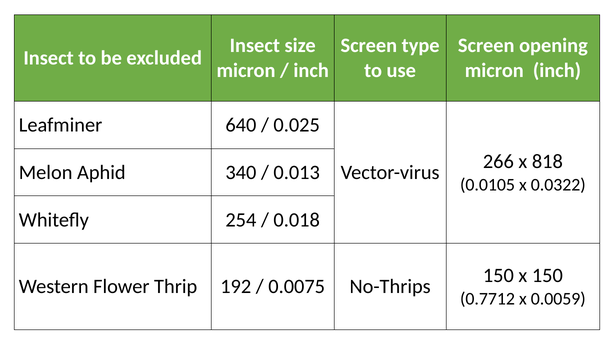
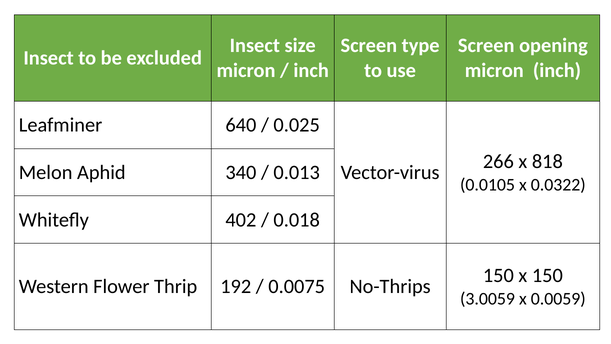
254: 254 -> 402 (241, 220)
0.7712: 0.7712 -> 3.0059 (488, 299)
